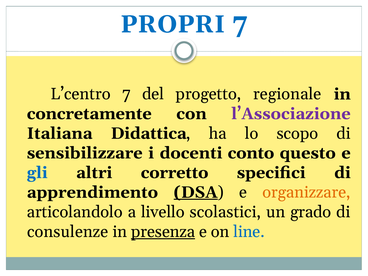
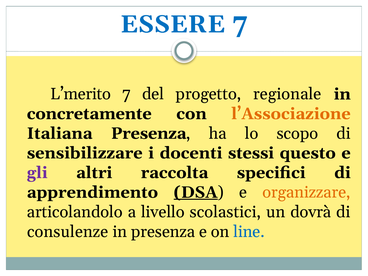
PROPRI: PROPRI -> ESSERE (173, 24)
L’centro: L’centro -> L’merito (81, 94)
l’Associazione colour: purple -> orange (291, 114)
Italiana Didattica: Didattica -> Presenza (149, 133)
conto: conto -> stessi (251, 153)
gli colour: blue -> purple (37, 173)
corretto: corretto -> raccolta (175, 173)
grado: grado -> dovrà (311, 212)
presenza underline: present -> none (163, 232)
